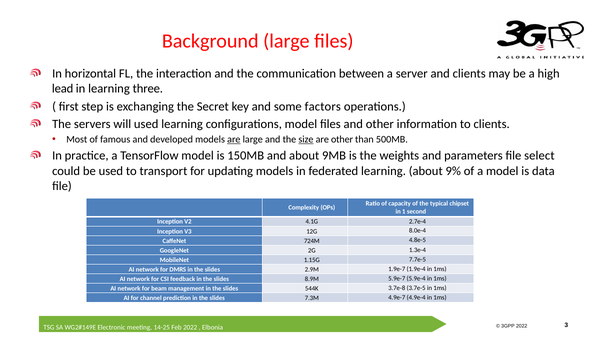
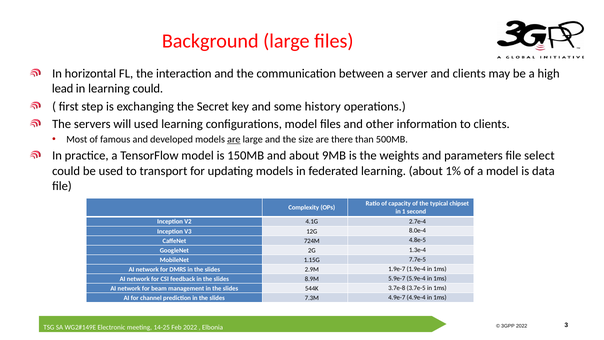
learning three: three -> could (148, 89)
factors: factors -> history (323, 106)
size underline: present -> none (306, 139)
are other: other -> there (342, 139)
9%: 9% -> 1% (453, 171)
